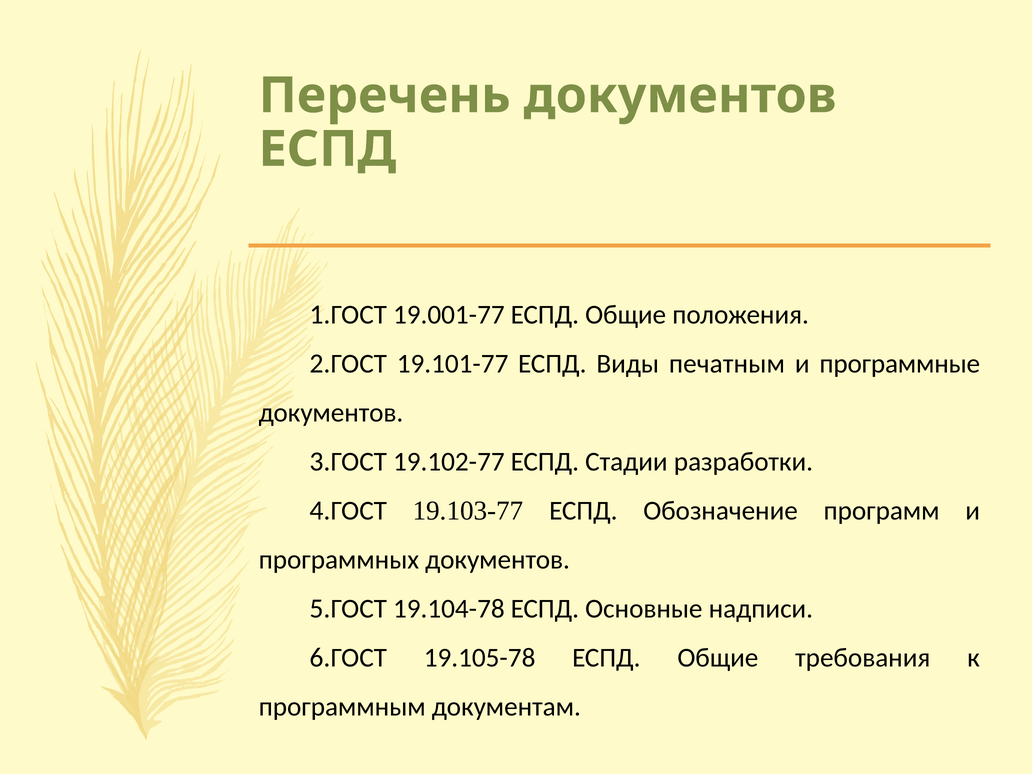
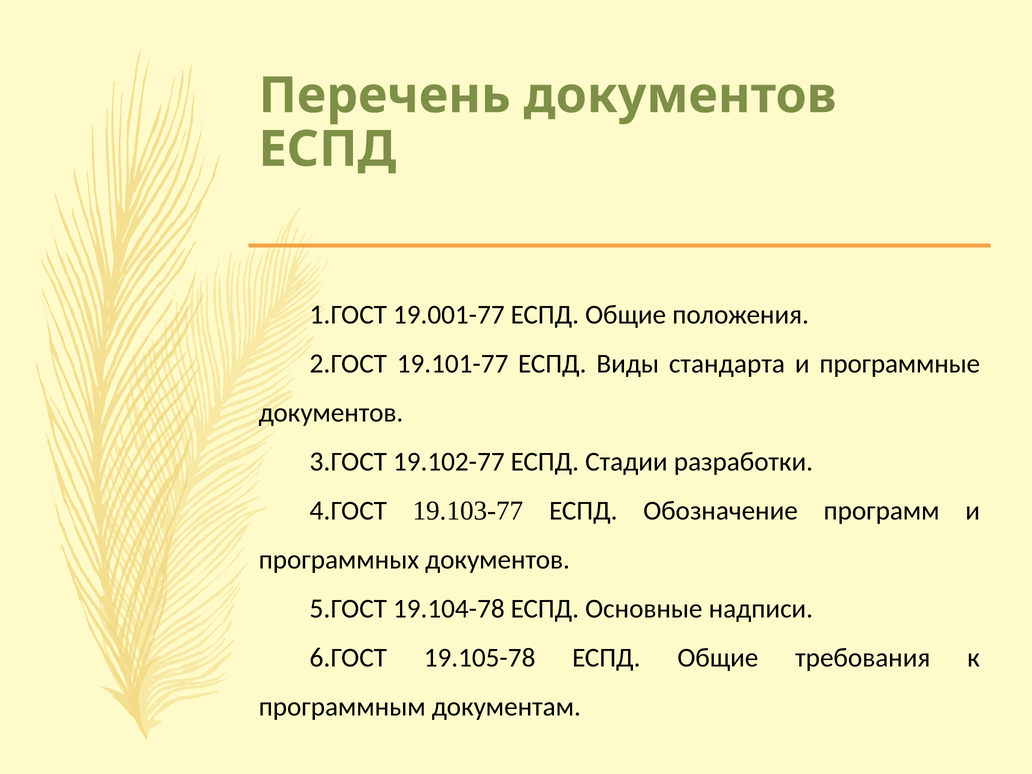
печатным: печатным -> стандарта (727, 364)
